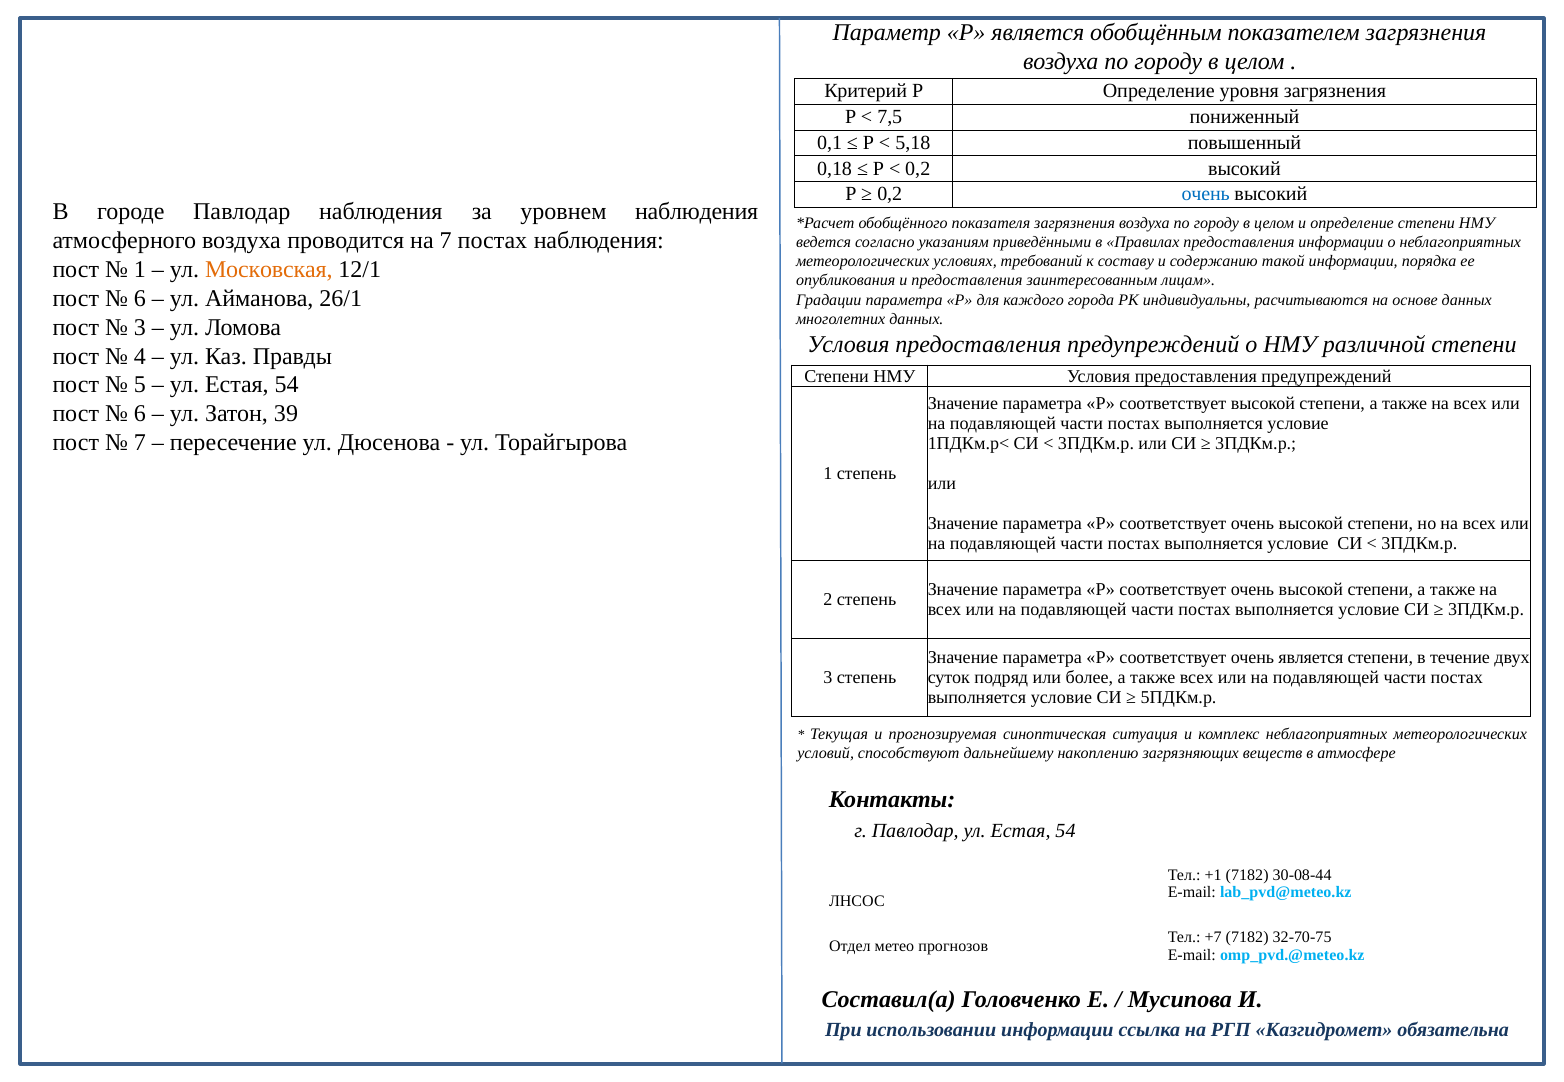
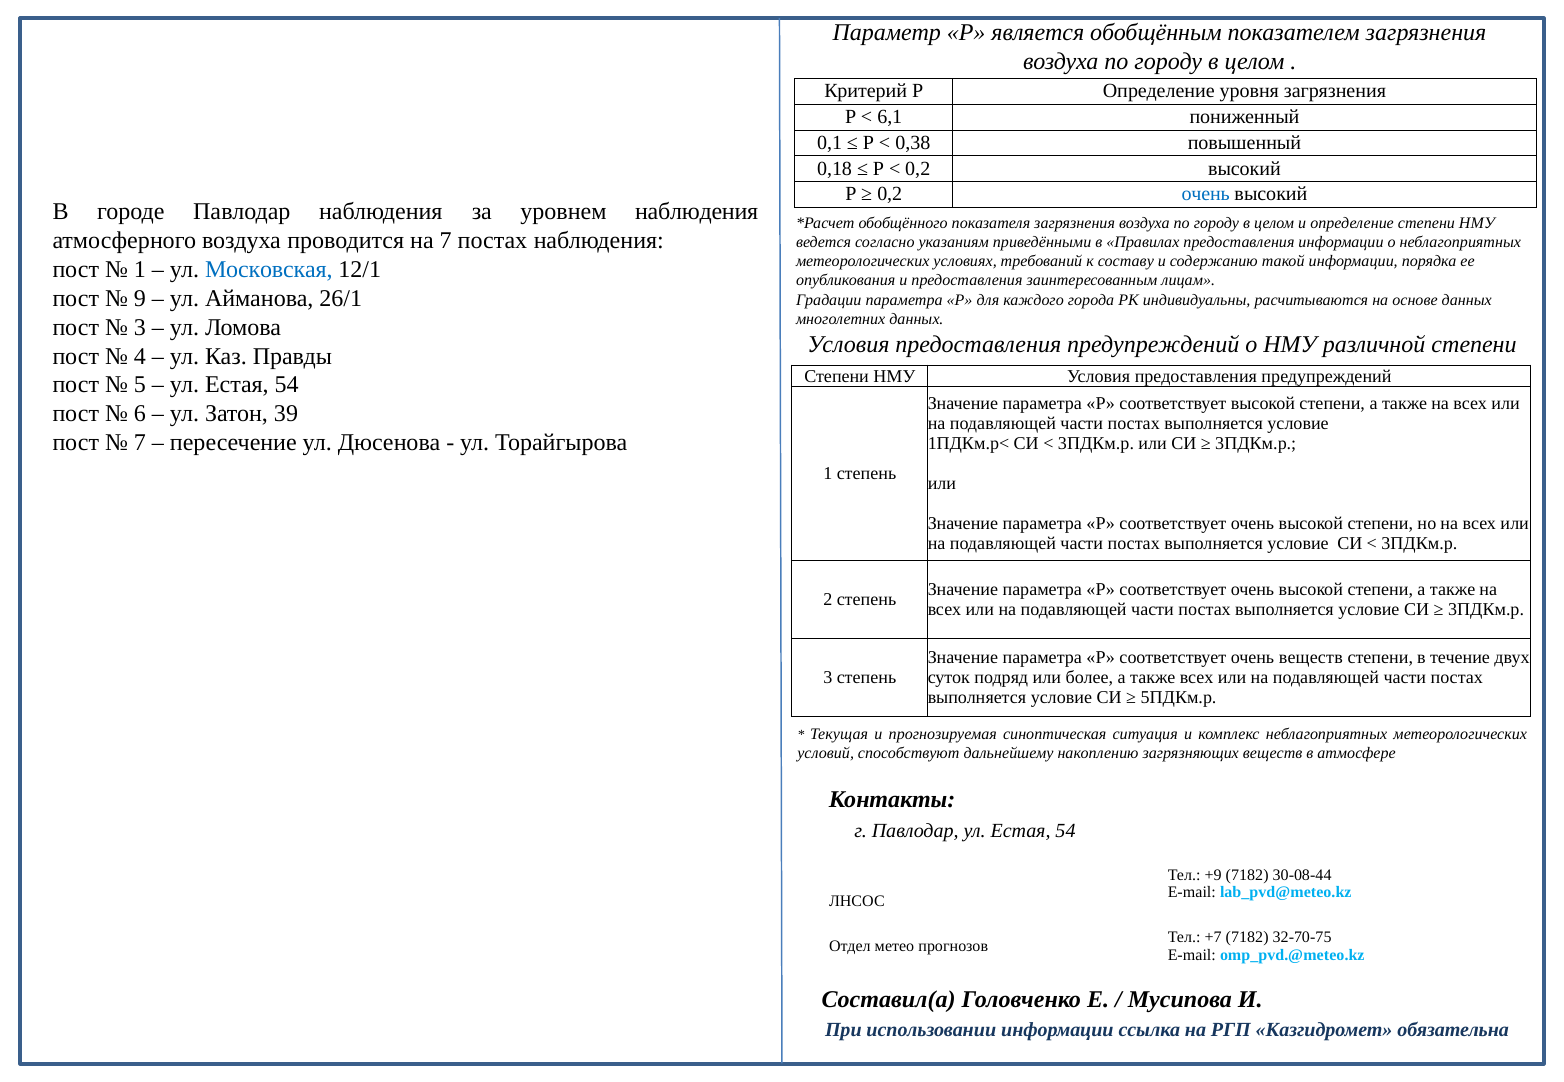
7,5: 7,5 -> 6,1 (890, 117)
5,18: 5,18 -> 0,38 (913, 143)
Московская colour: orange -> blue (269, 270)
6: 6 -> 9 (140, 299)
очень является: является -> веществ (1311, 658)
+1: +1 -> +9 (1213, 875)
